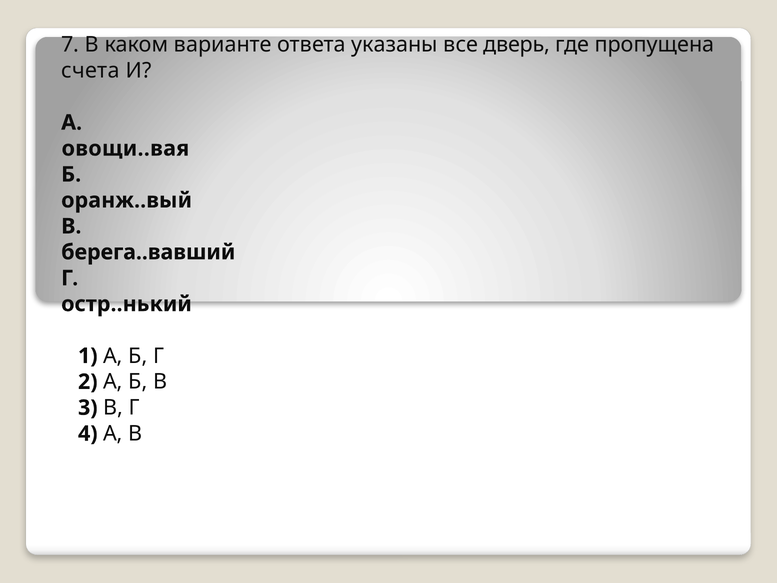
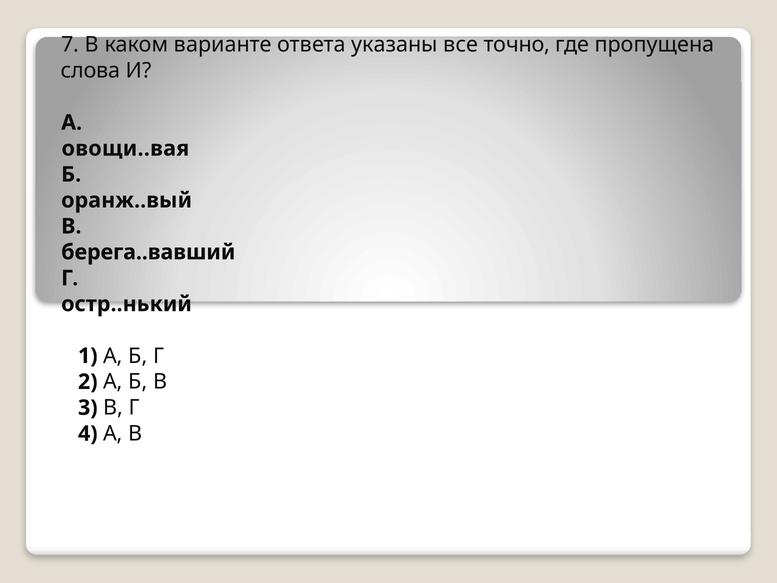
дверь: дверь -> точно (517, 45)
счета: счета -> слова (91, 71)
